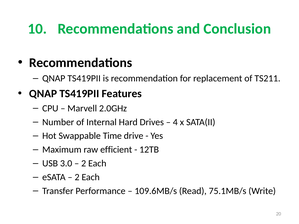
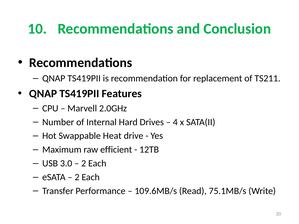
Time: Time -> Heat (112, 136)
